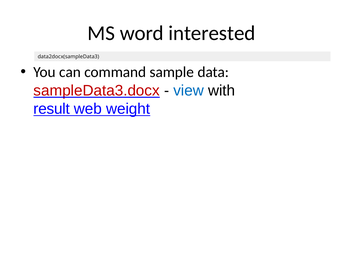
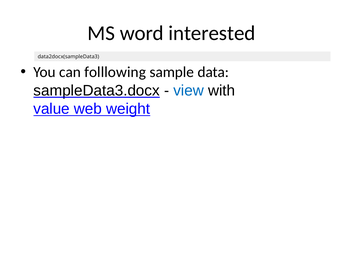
command: command -> folllowing (115, 72)
sampleData3.docx colour: red -> black (97, 90)
result: result -> value (52, 109)
